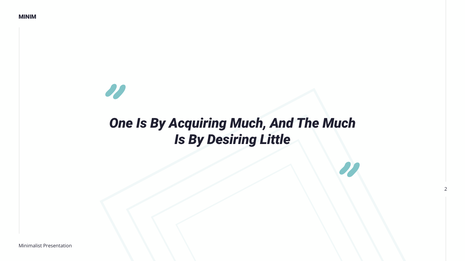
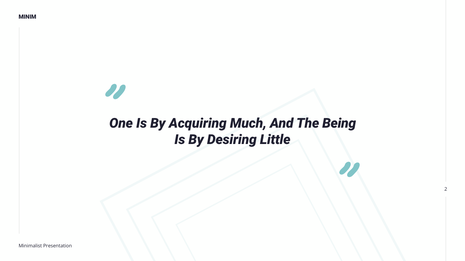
The Much: Much -> Being (339, 124)
